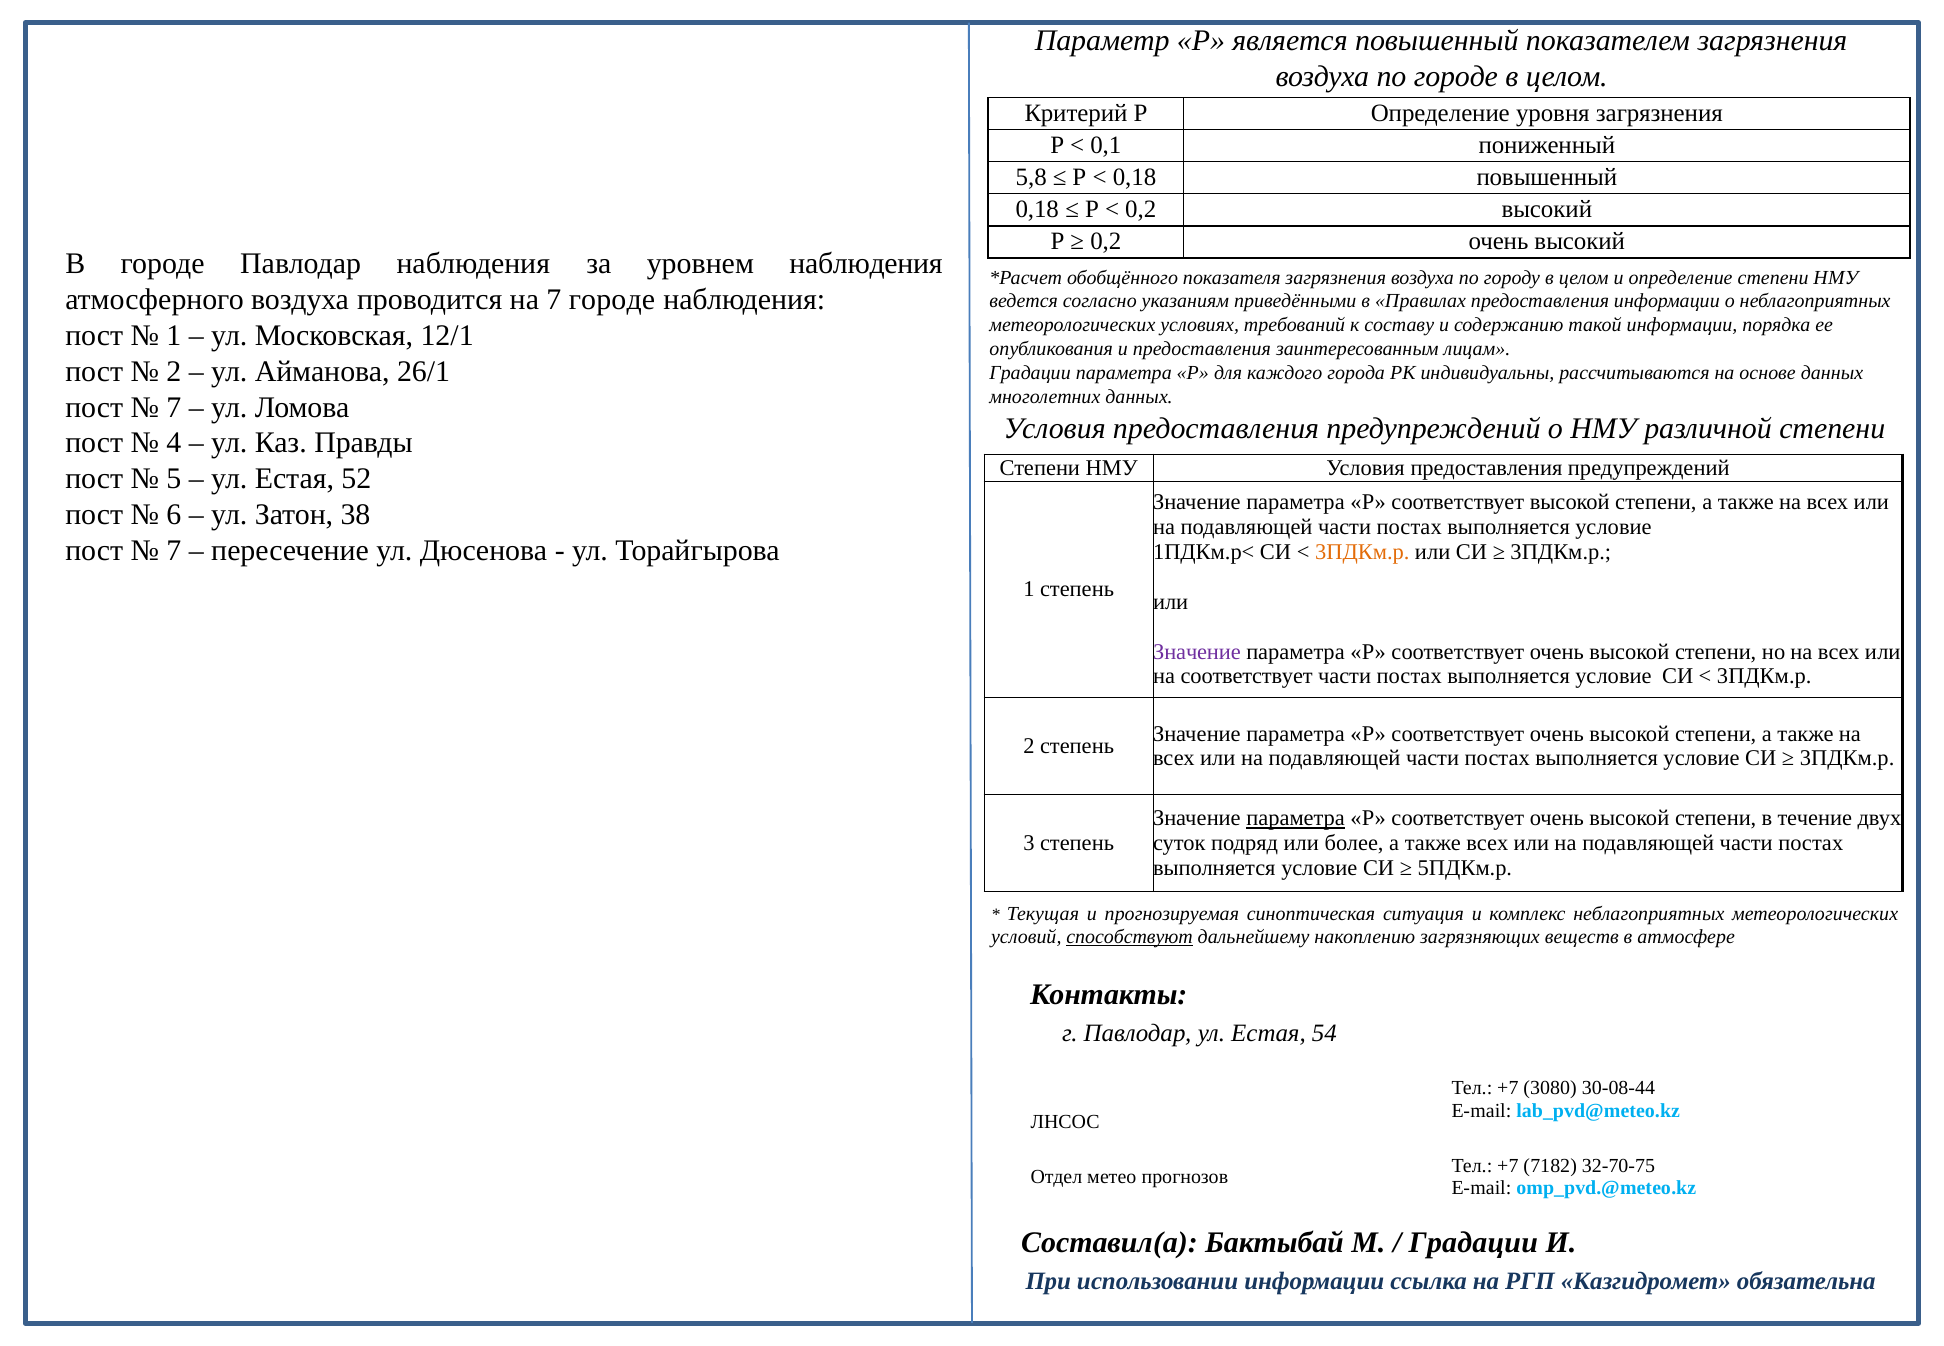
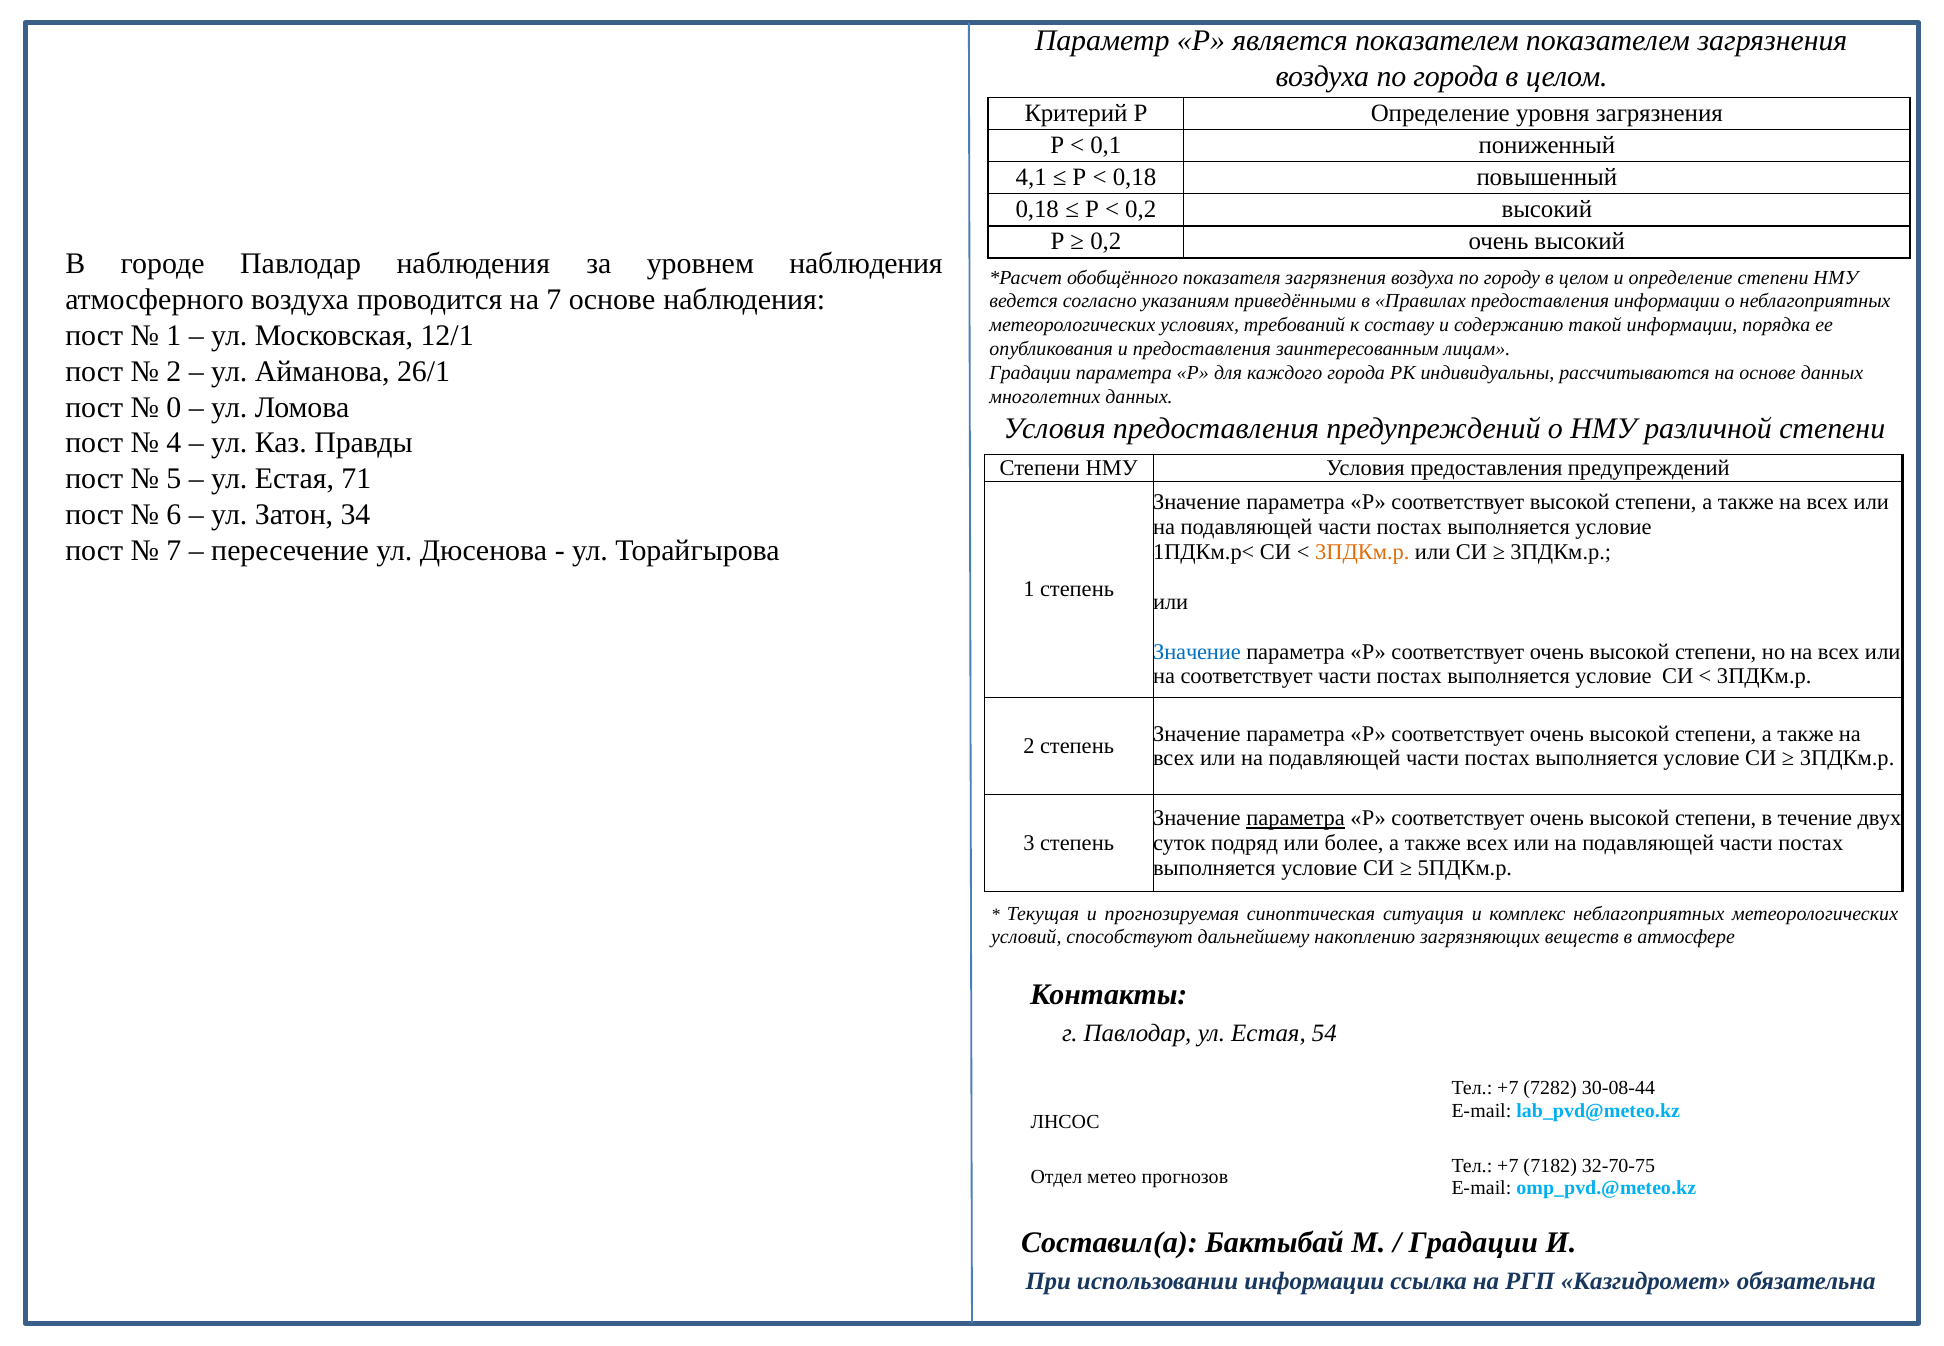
является повышенный: повышенный -> показателем (1437, 41)
по городе: городе -> города (1456, 77)
5,8: 5,8 -> 4,1 (1031, 178)
7 городе: городе -> основе (612, 300)
7: 7 -> 0 (174, 407)
52: 52 -> 71 (356, 479)
38: 38 -> 34 (355, 515)
Значение colour: purple -> blue (1197, 652)
способствуют underline: present -> none (1130, 937)
3080: 3080 -> 7282 (1550, 1088)
